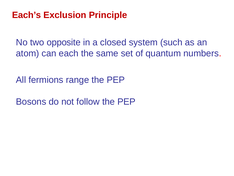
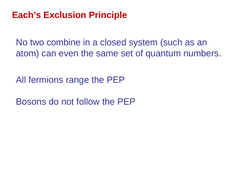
opposite: opposite -> combine (64, 42)
each: each -> even (69, 53)
